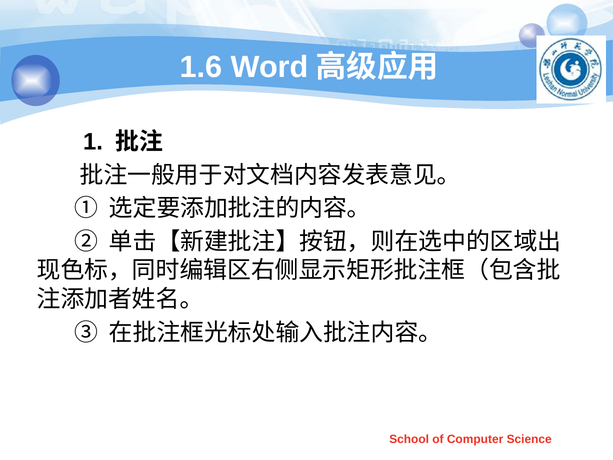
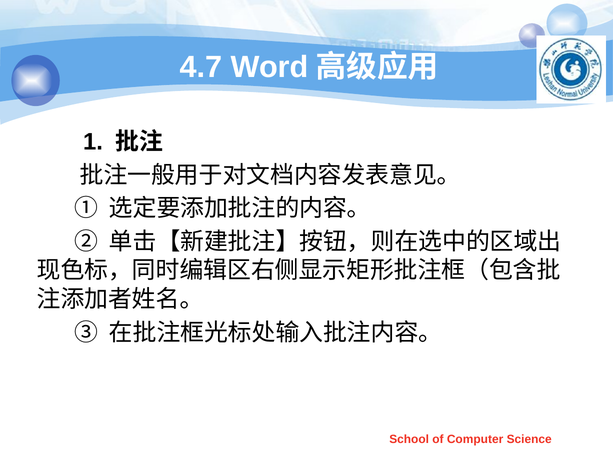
1.6: 1.6 -> 4.7 (201, 67)
